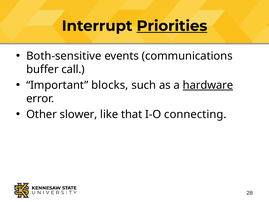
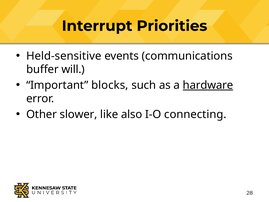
Priorities underline: present -> none (172, 26)
Both-sensitive: Both-sensitive -> Held-sensitive (64, 56)
call: call -> will (73, 69)
that: that -> also (132, 114)
